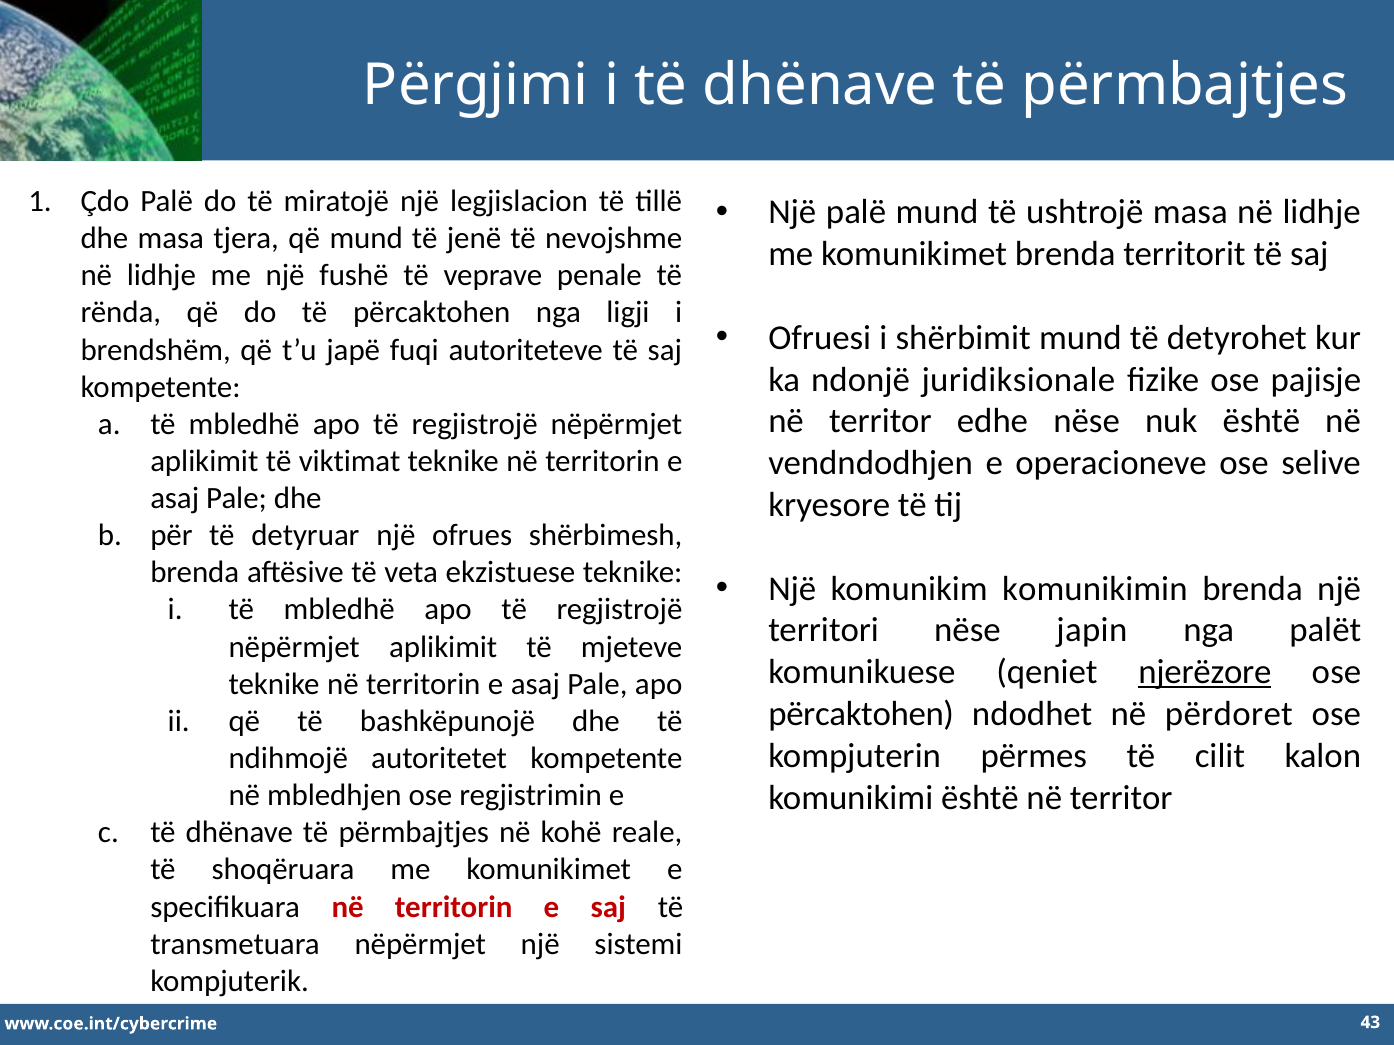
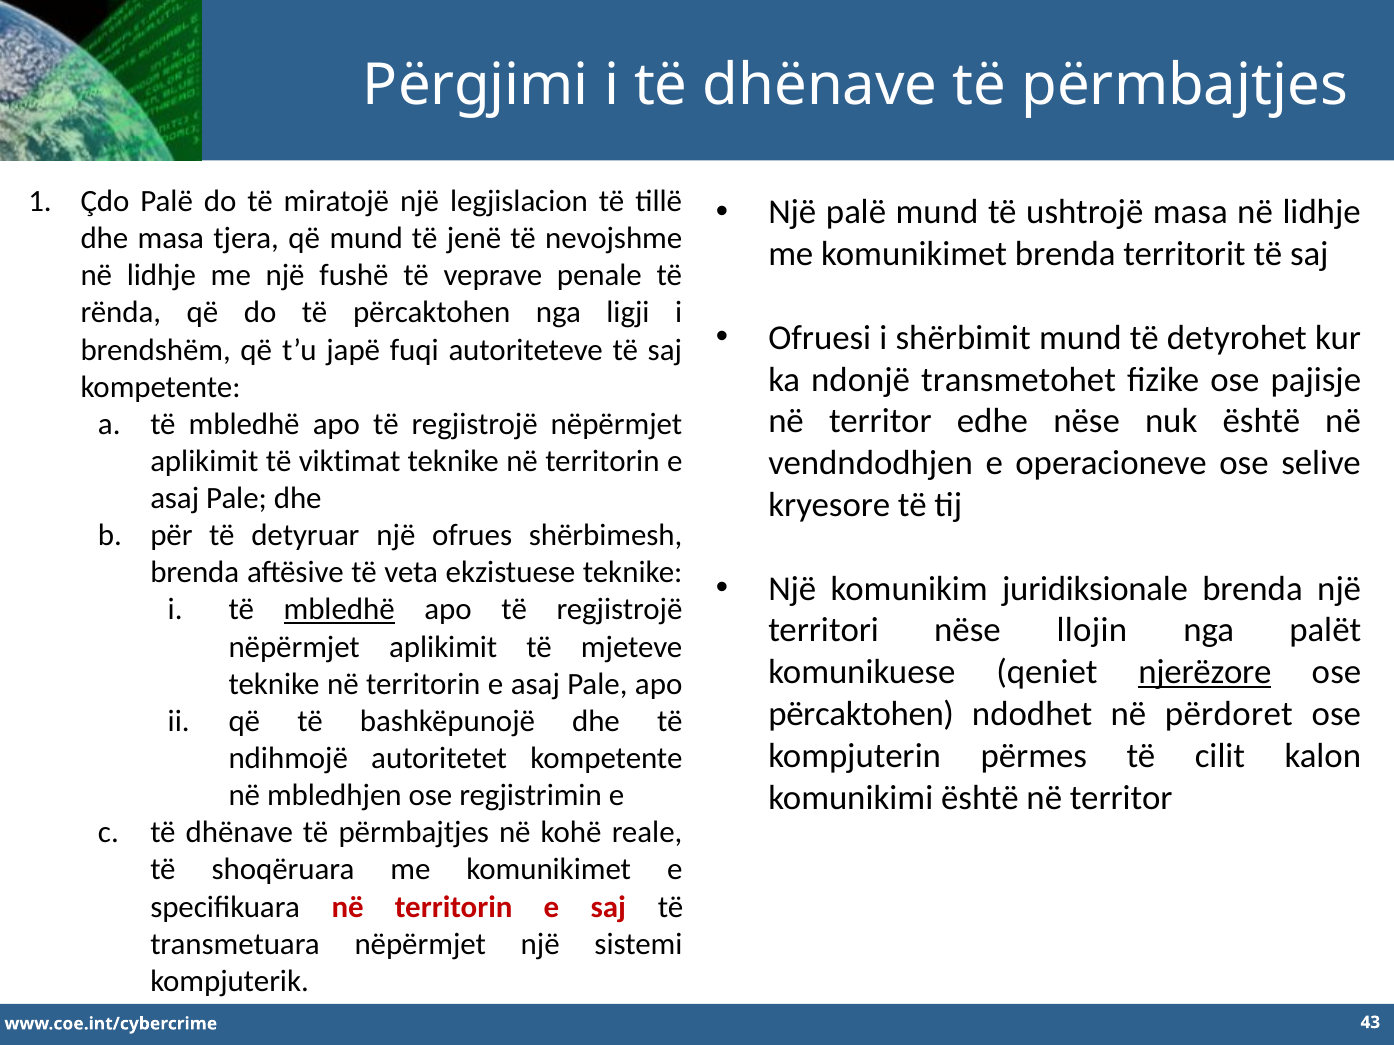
juridiksionale: juridiksionale -> transmetohet (1019, 380)
komunikimin: komunikimin -> juridiksionale (1095, 589)
mbledhë underline: none -> present (339, 610)
japin: japin -> llojin (1092, 631)
